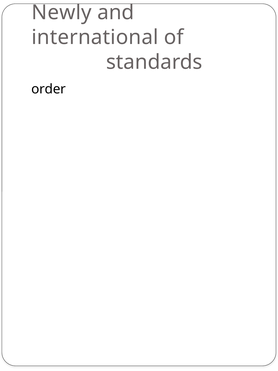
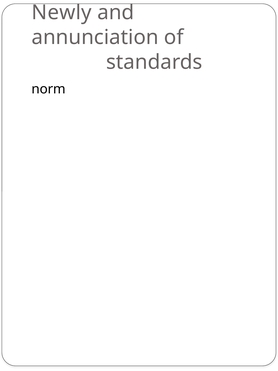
international: international -> annunciation (95, 37)
order: order -> norm (49, 89)
